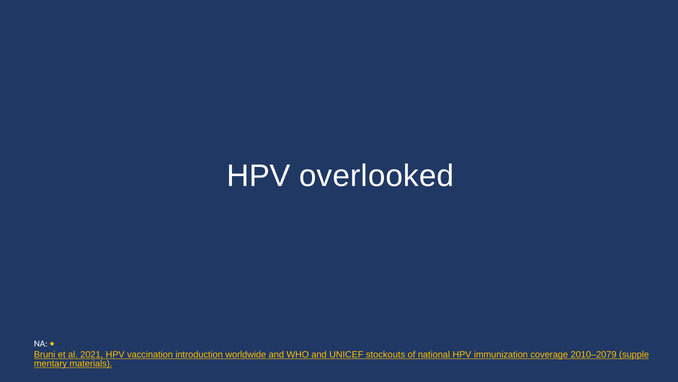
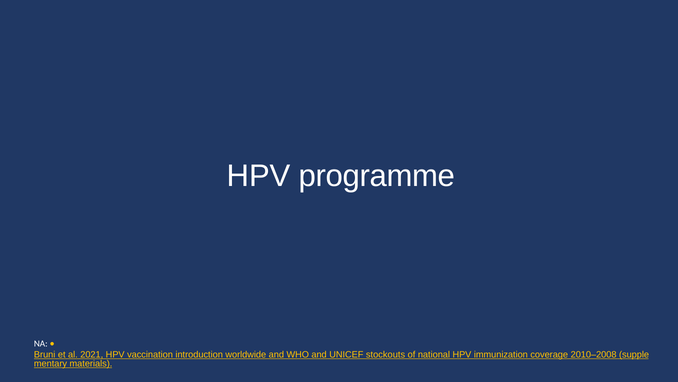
overlooked: overlooked -> programme (377, 176)
2010–2079: 2010–2079 -> 2010–2008 (594, 354)
